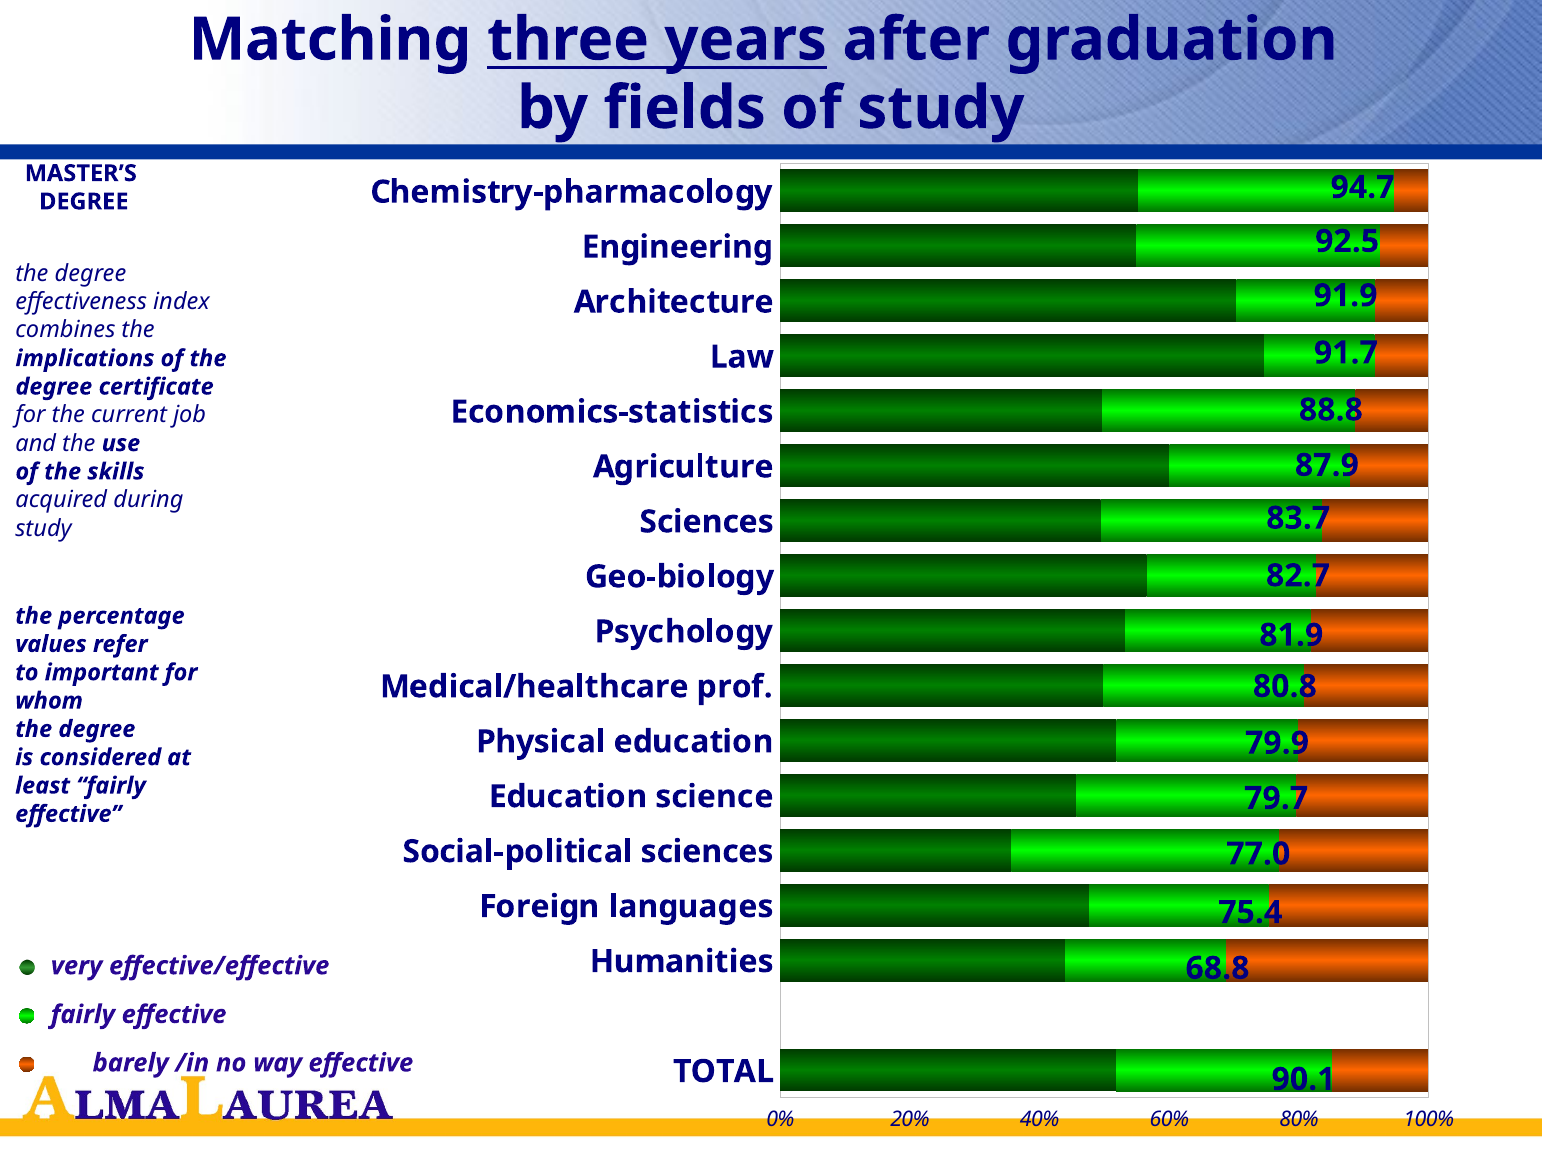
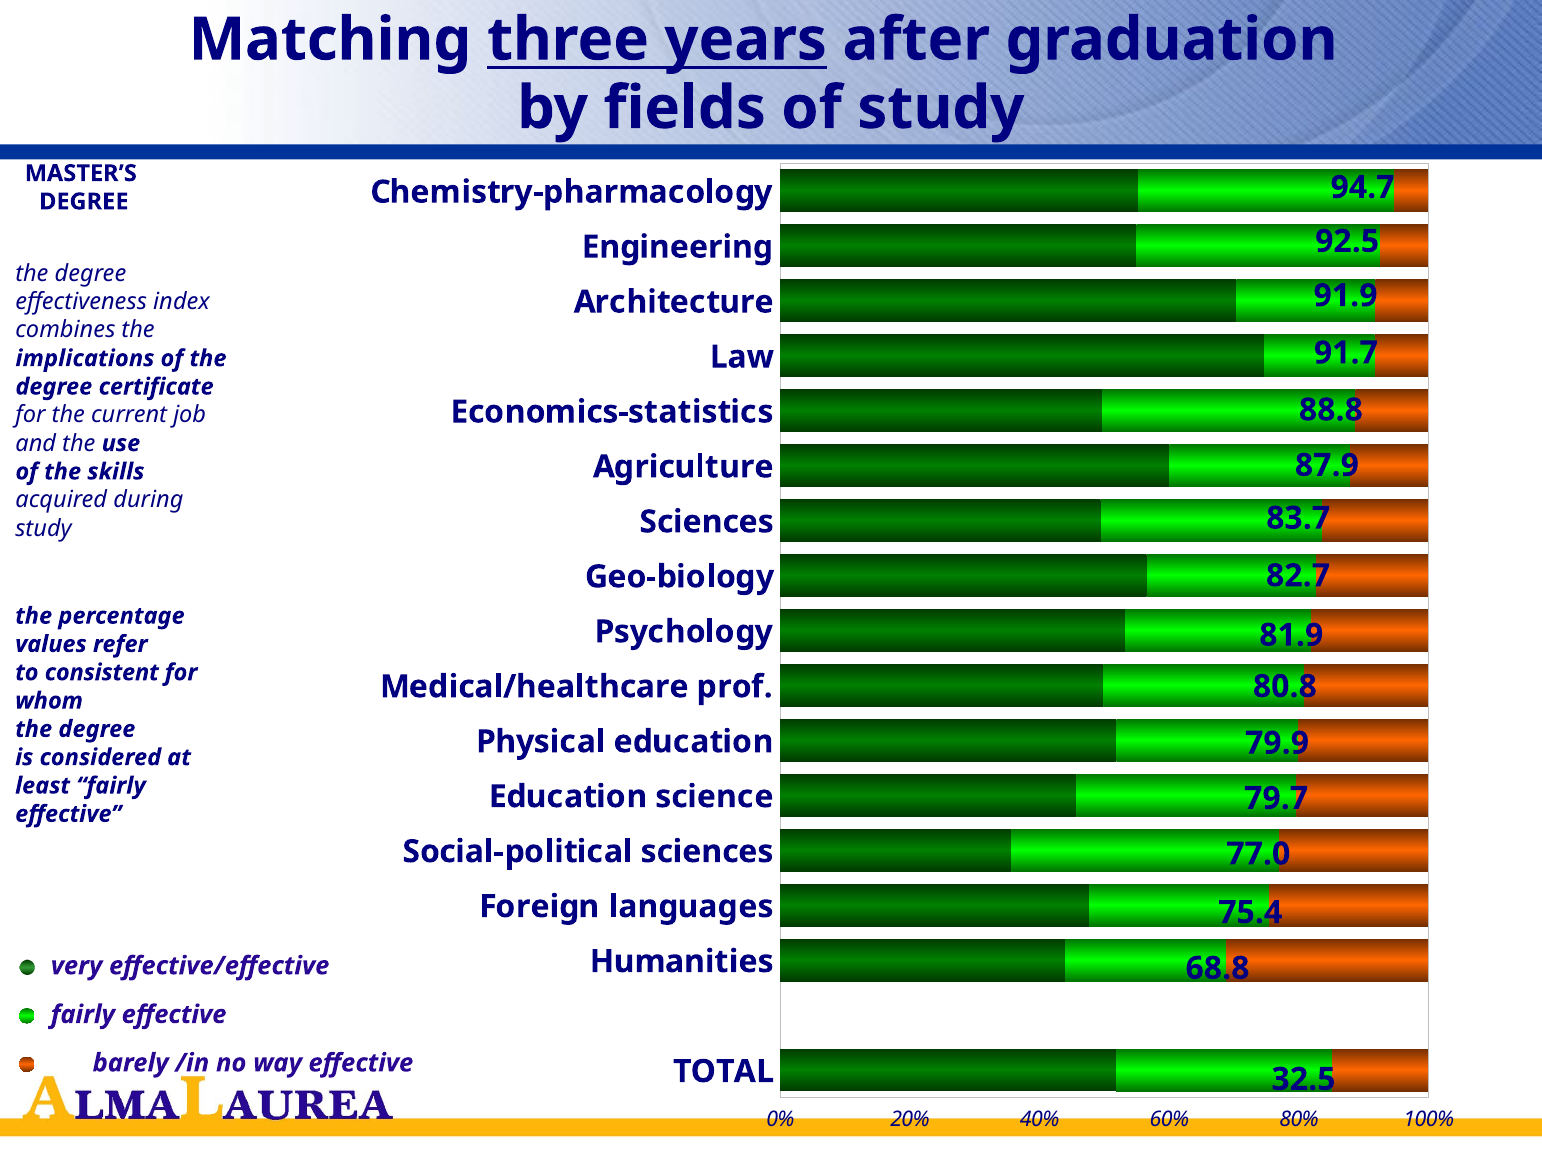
important: important -> consistent (102, 672)
90.1: 90.1 -> 32.5 (1304, 1079)
